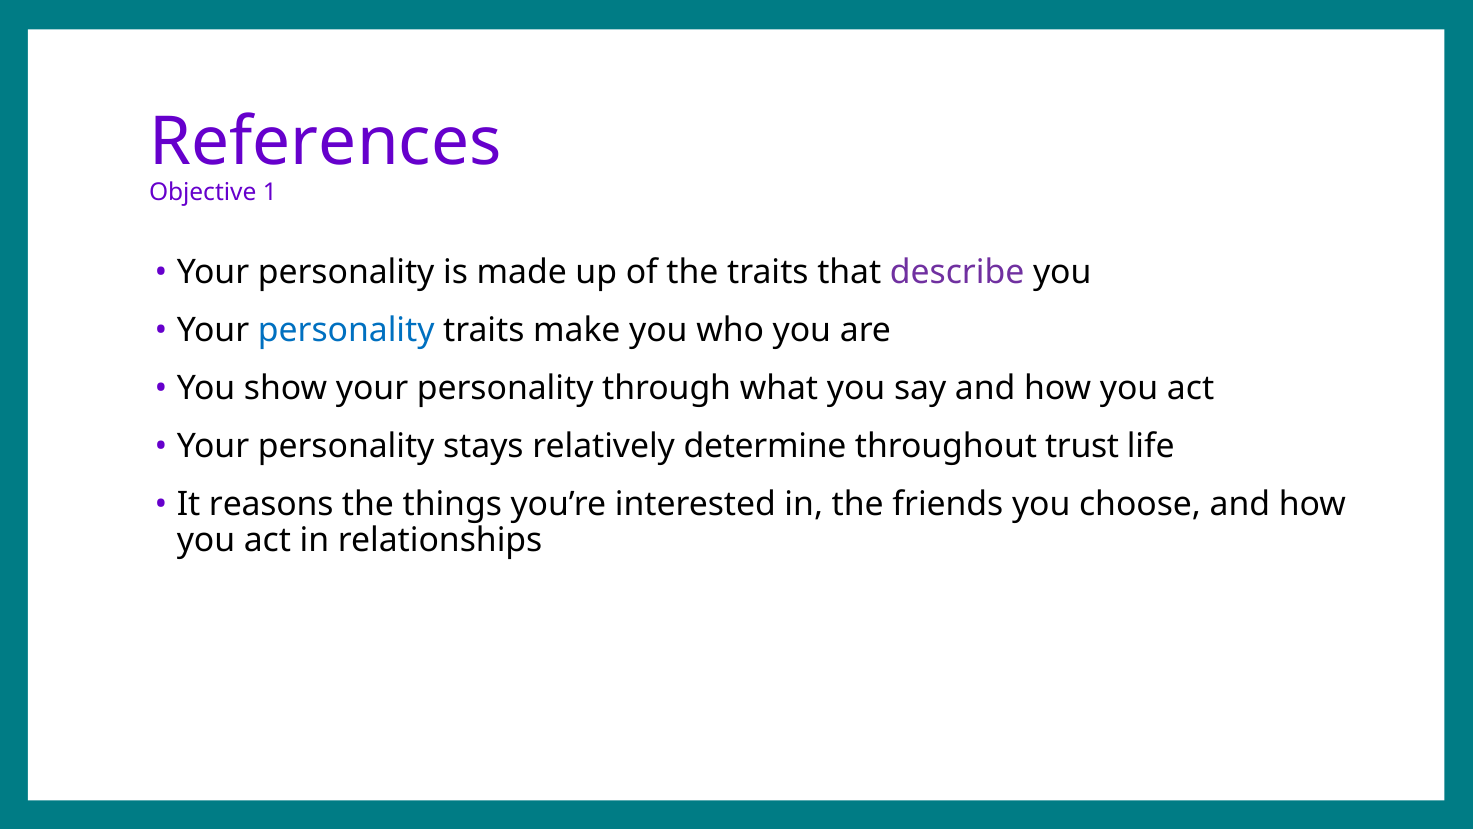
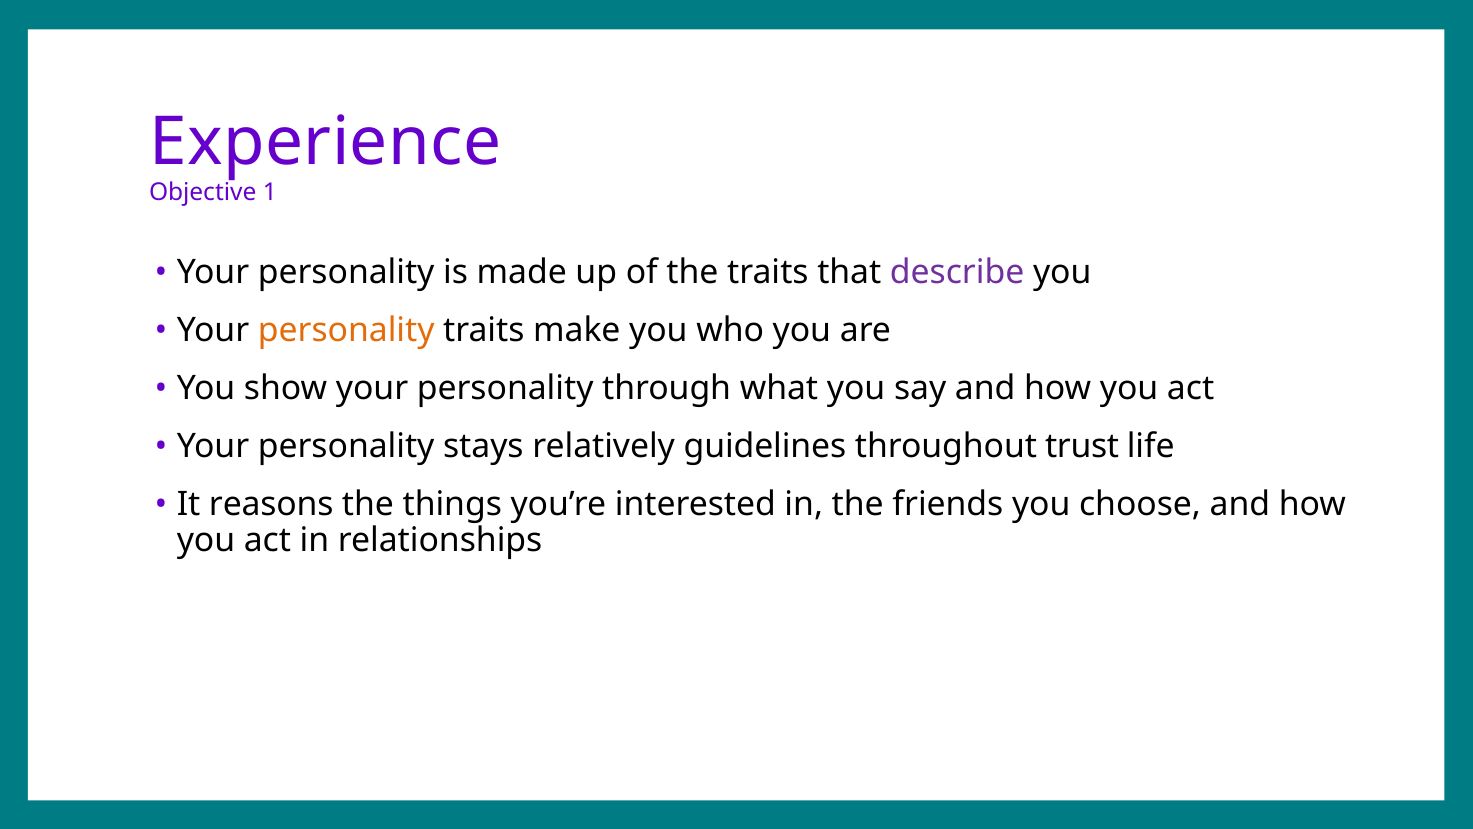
References: References -> Experience (325, 142)
personality colour: blue -> orange (346, 330)
determine: determine -> guidelines (765, 446)
